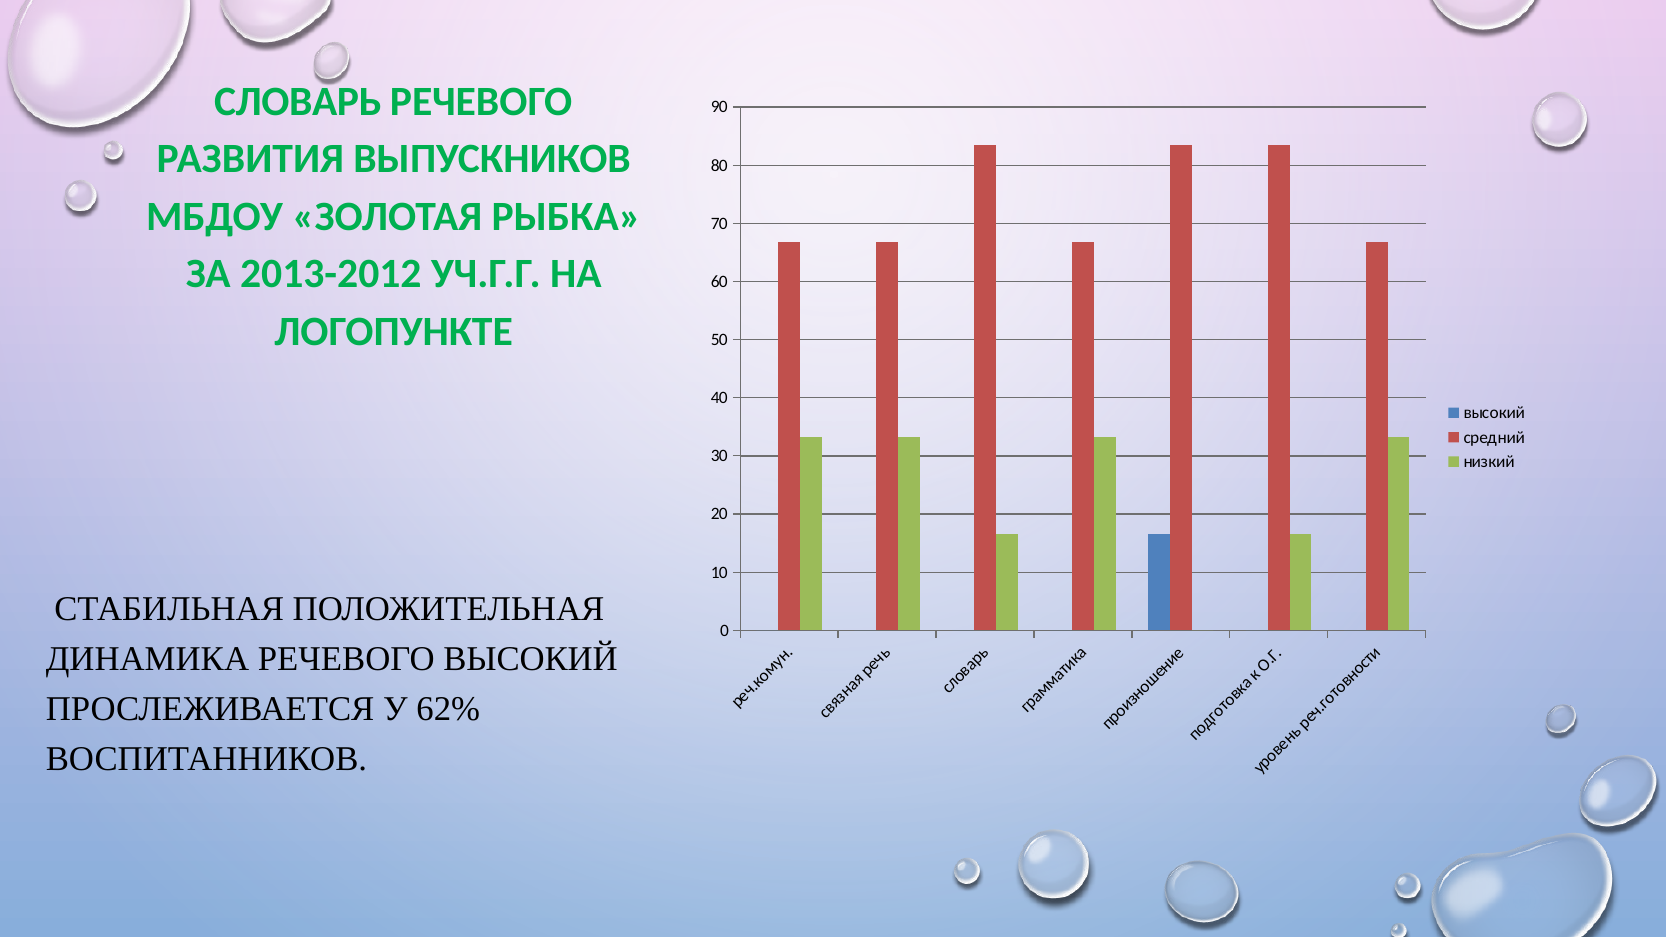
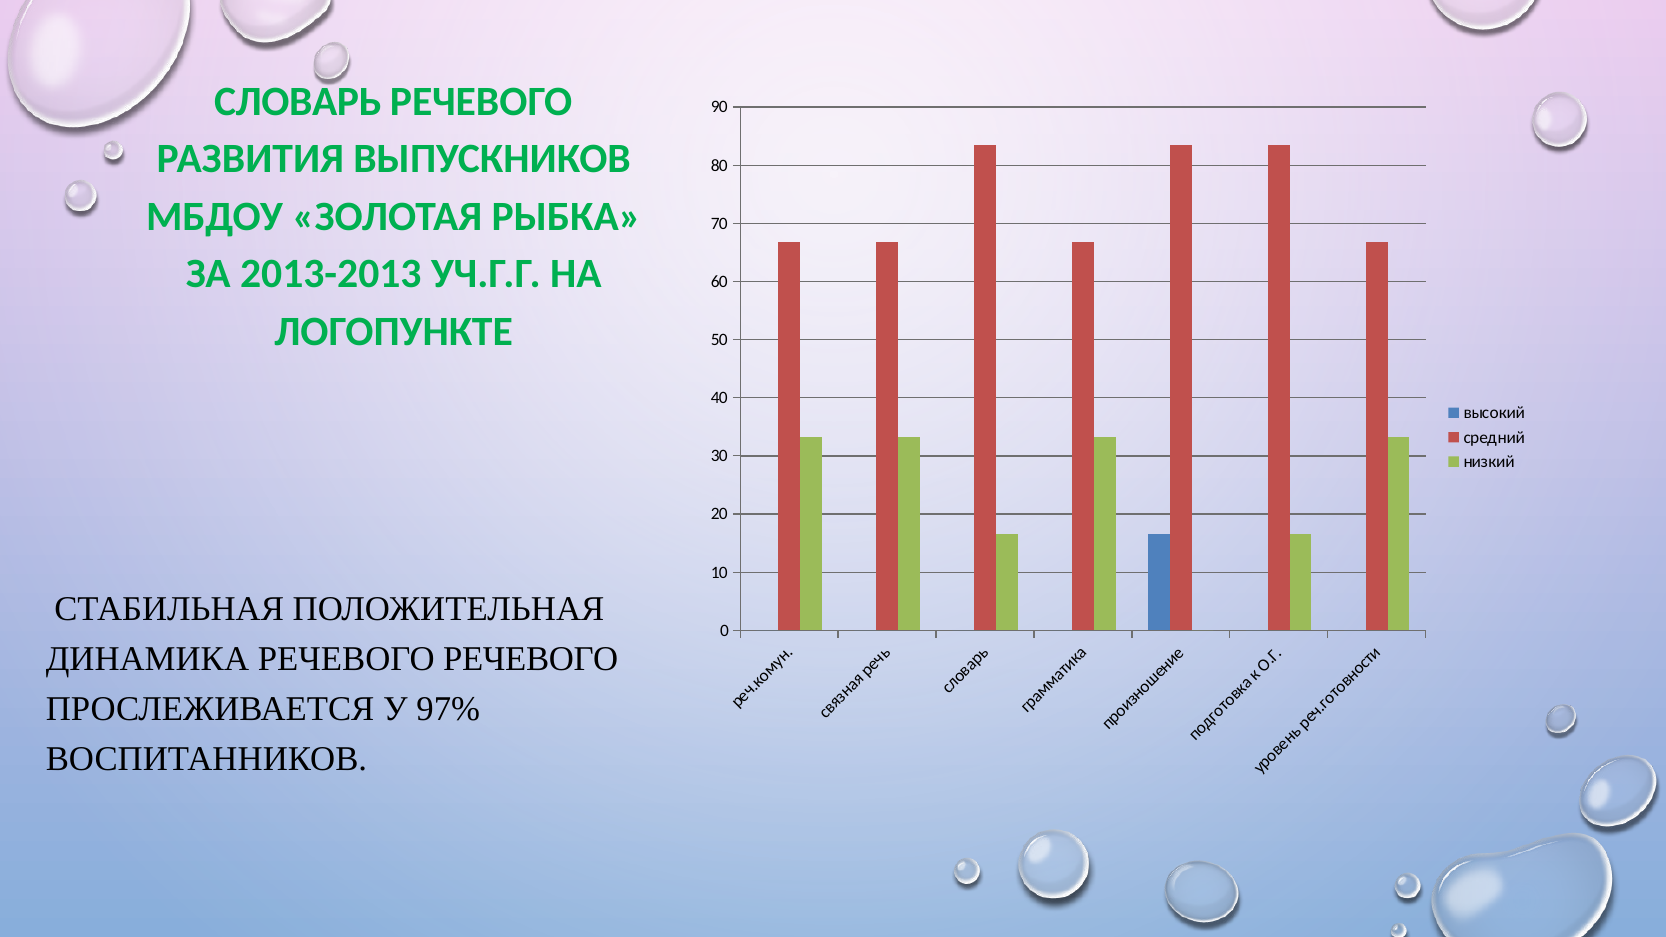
2013-2012: 2013-2012 -> 2013-2013 (331, 274)
РЕЧЕВОГО ВЫСОКИЙ: ВЫСОКИЙ -> РЕЧЕВОГО (531, 659)
62%: 62% -> 97% (448, 709)
